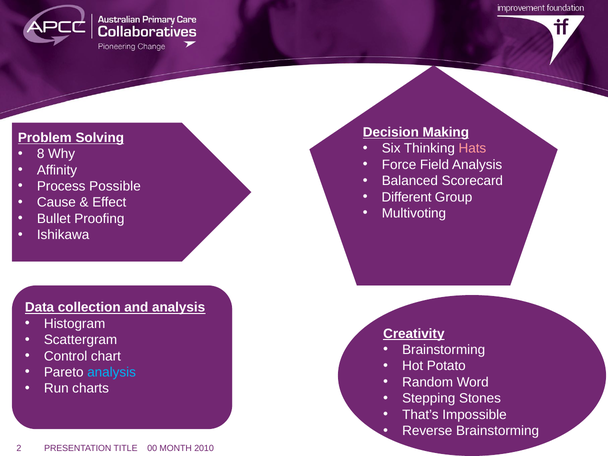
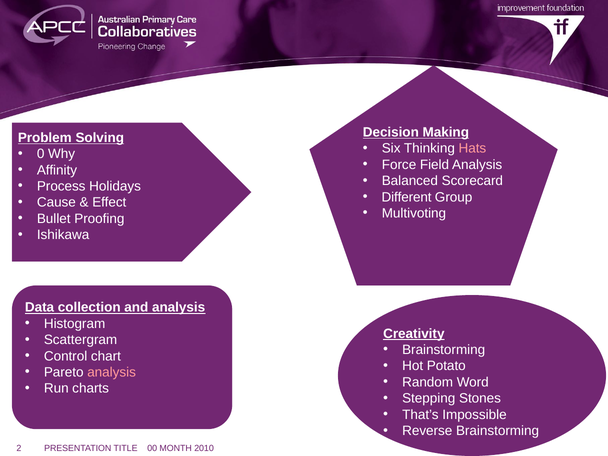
8: 8 -> 0 (41, 154)
Possible: Possible -> Holidays (115, 186)
analysis colour: light blue -> pink (112, 372)
